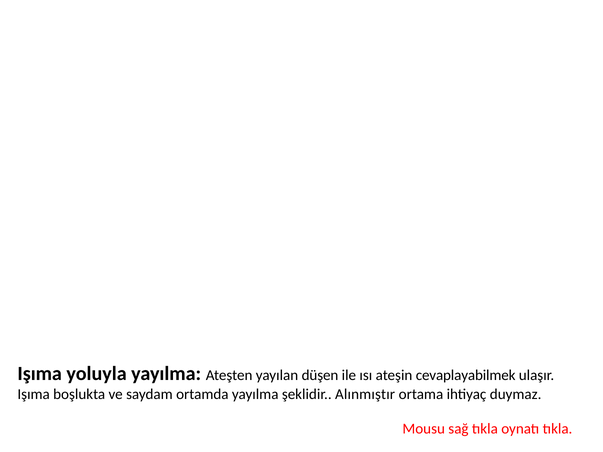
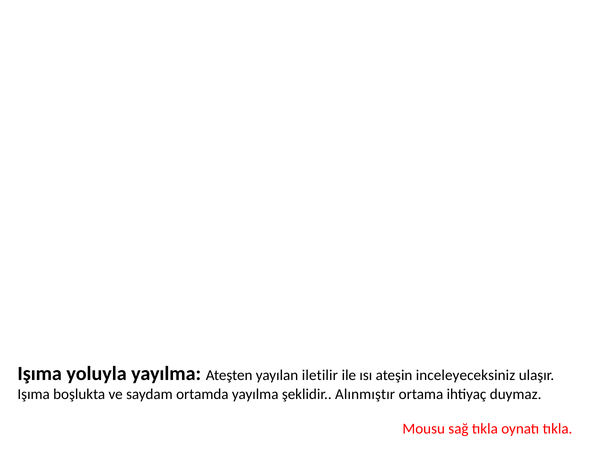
düşen: düşen -> iletilir (320, 375)
cevaplayabilmek: cevaplayabilmek -> inceleyeceksiniz (466, 375)
